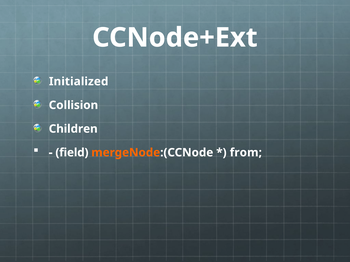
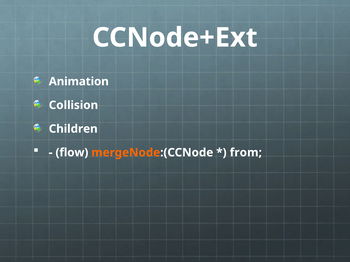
Initialized: Initialized -> Animation (79, 82)
field: field -> flow (72, 153)
